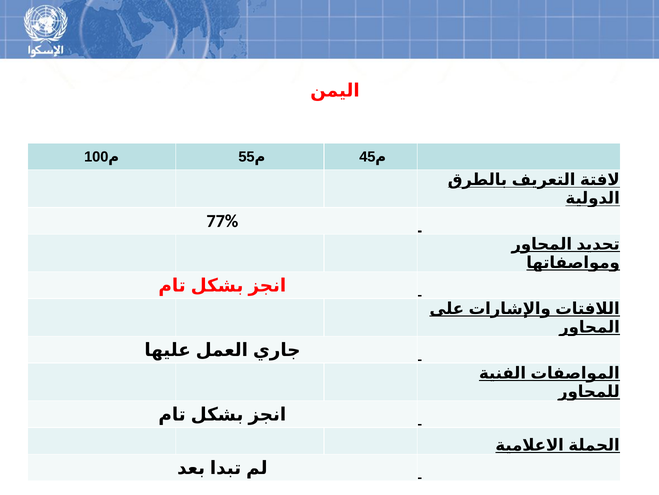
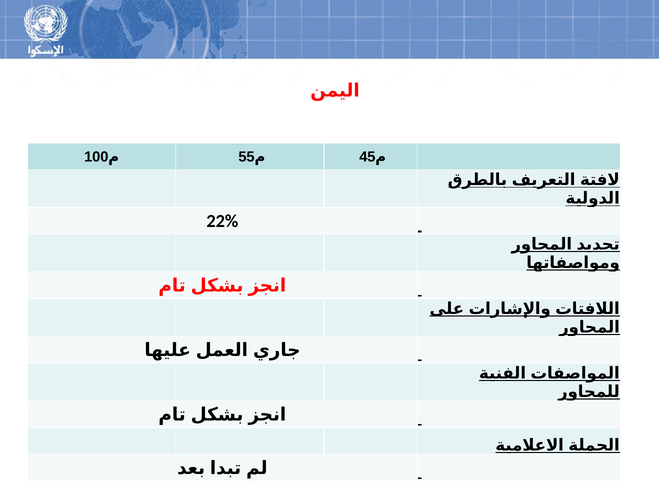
77%: 77% -> 22% (222, 221)
